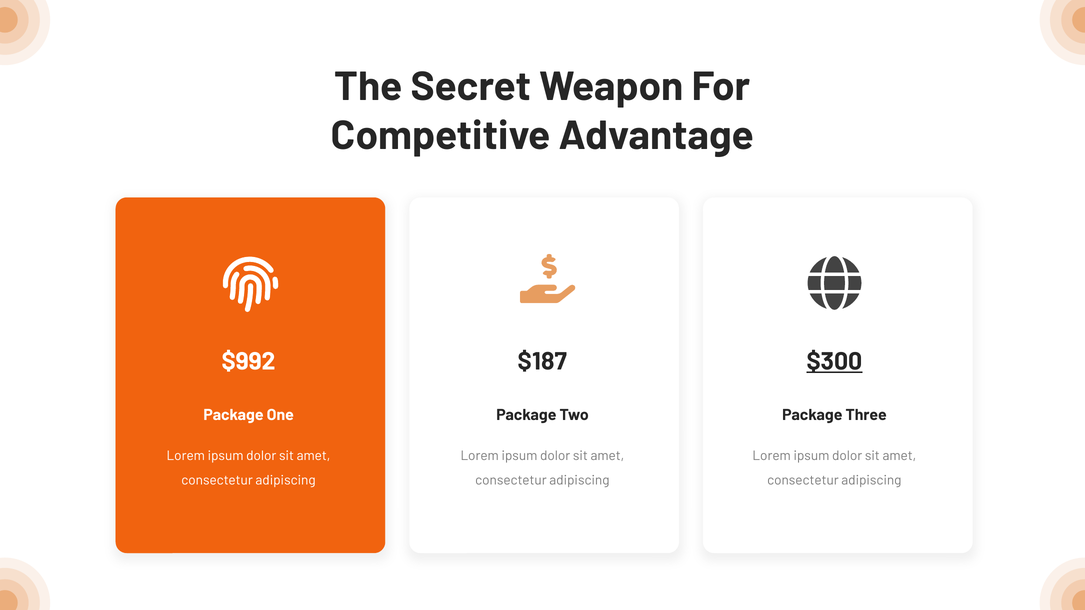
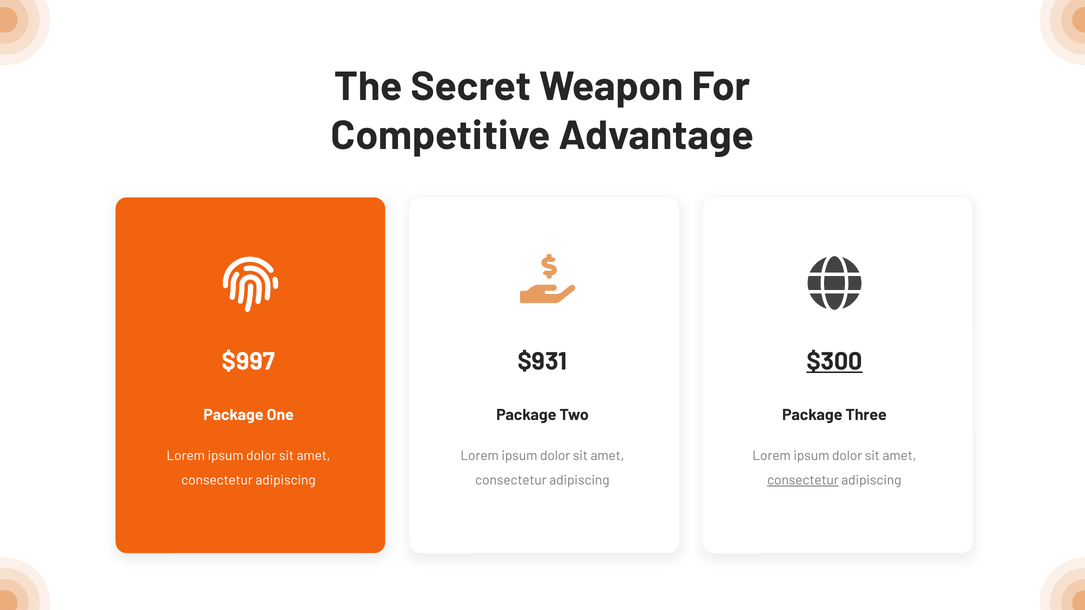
$992: $992 -> $997 (249, 362)
$187: $187 -> $931 (543, 362)
consectetur underline: none -> present (803, 480)
